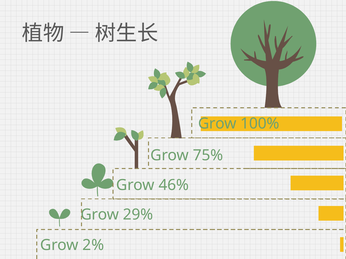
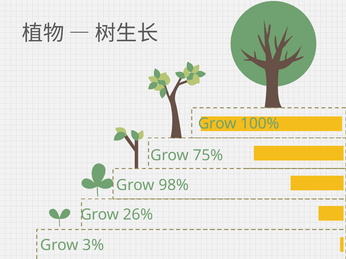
46%: 46% -> 98% (174, 185)
29%: 29% -> 26% (138, 215)
2%: 2% -> 3% (93, 245)
